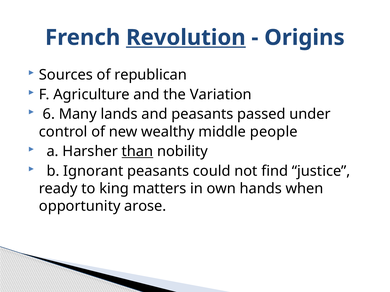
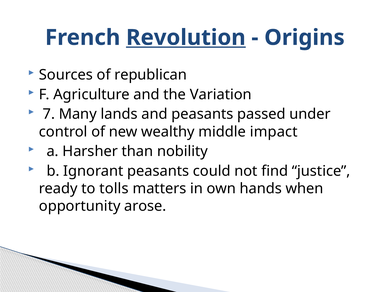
6: 6 -> 7 (49, 114)
people: people -> impact (274, 132)
than underline: present -> none (137, 152)
king: king -> tolls (114, 189)
